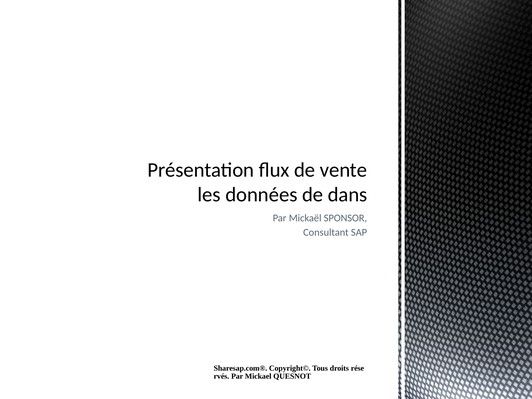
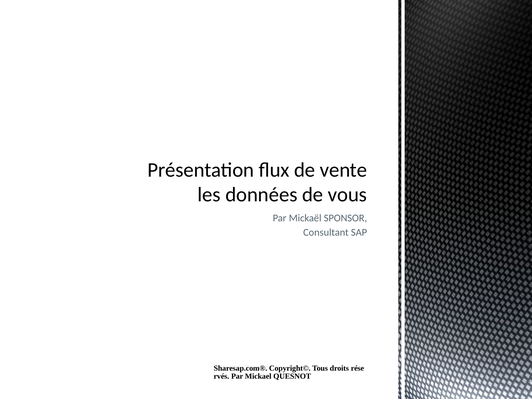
dans: dans -> vous (347, 195)
